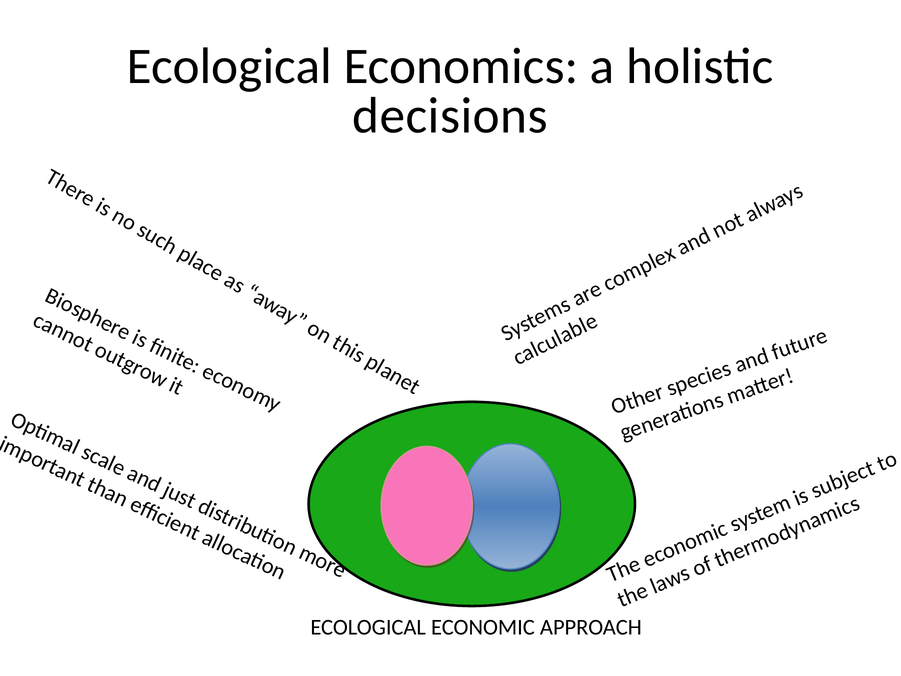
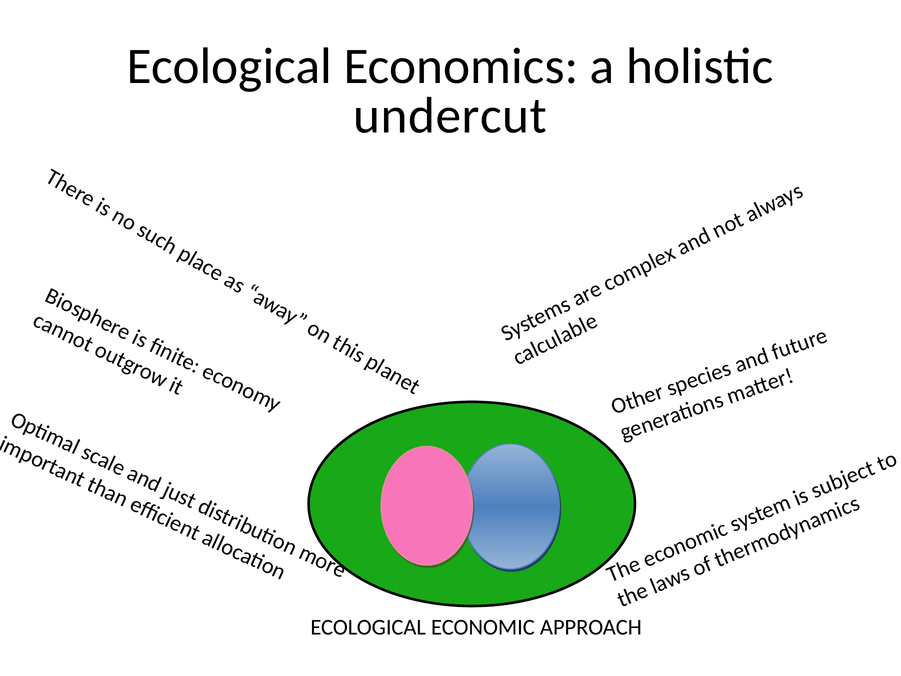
decisions: decisions -> undercut (450, 116)
